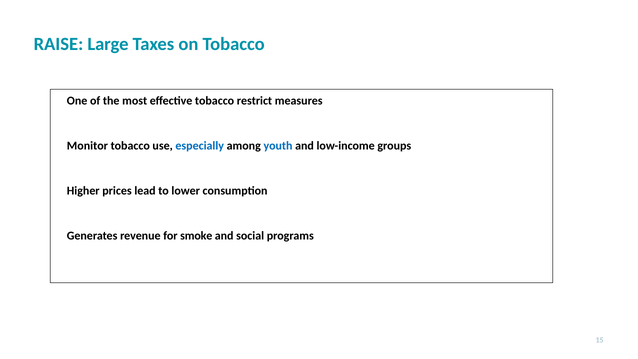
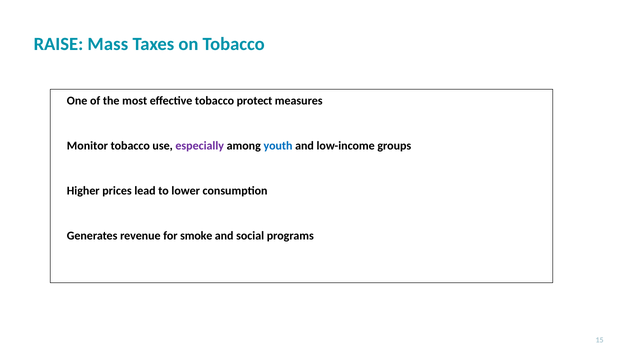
Large: Large -> Mass (108, 44)
restrict: restrict -> protect (255, 101)
especially colour: blue -> purple (200, 146)
